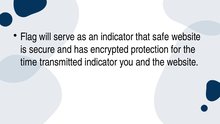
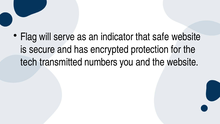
time: time -> tech (29, 62)
transmitted indicator: indicator -> numbers (101, 62)
